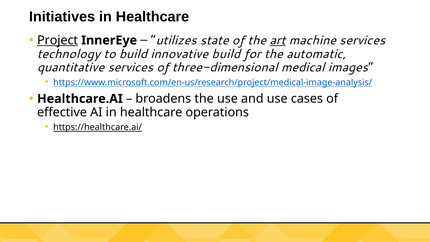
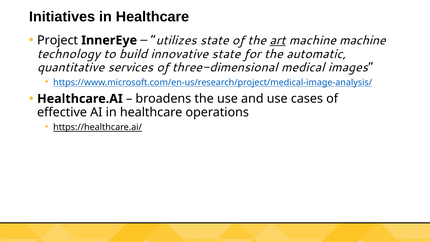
Project underline: present -> none (58, 40)
machine services: services -> machine (362, 40)
innovative build: build -> state (226, 54)
